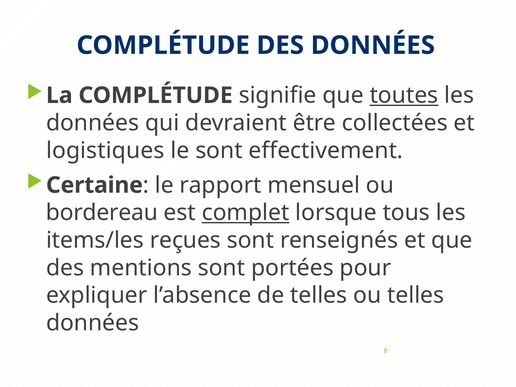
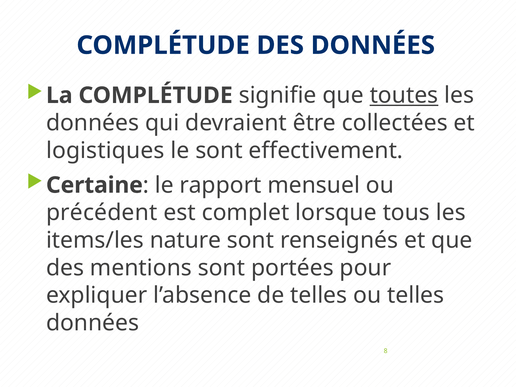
bordereau: bordereau -> précédent (102, 213)
complet underline: present -> none (245, 213)
reçues: reçues -> nature (185, 240)
